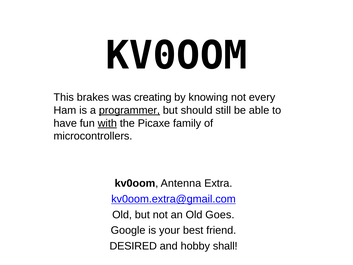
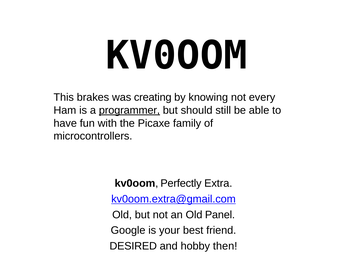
with underline: present -> none (107, 123)
Antenna: Antenna -> Perfectly (181, 183)
Goes: Goes -> Panel (220, 215)
shall: shall -> then (225, 246)
